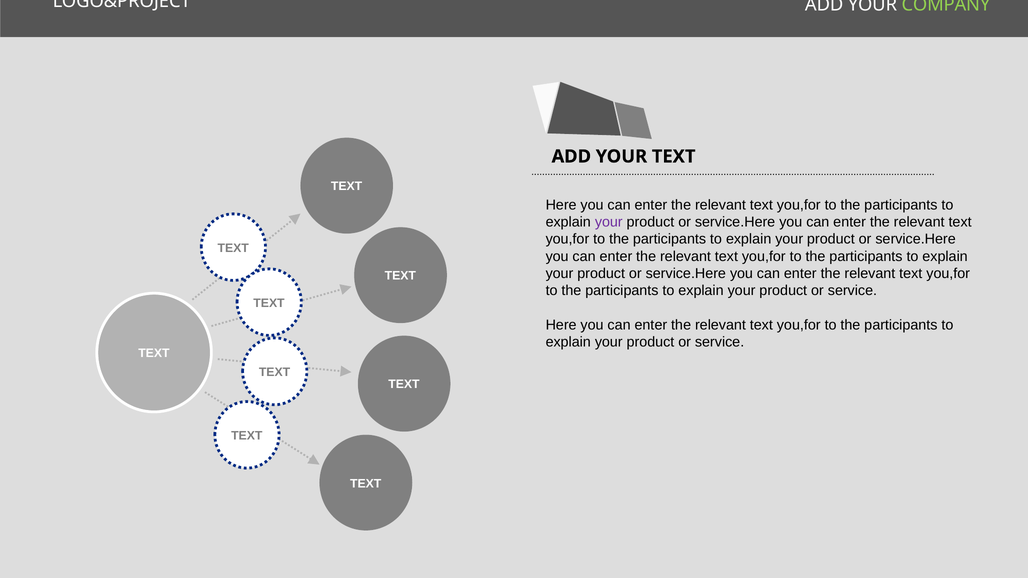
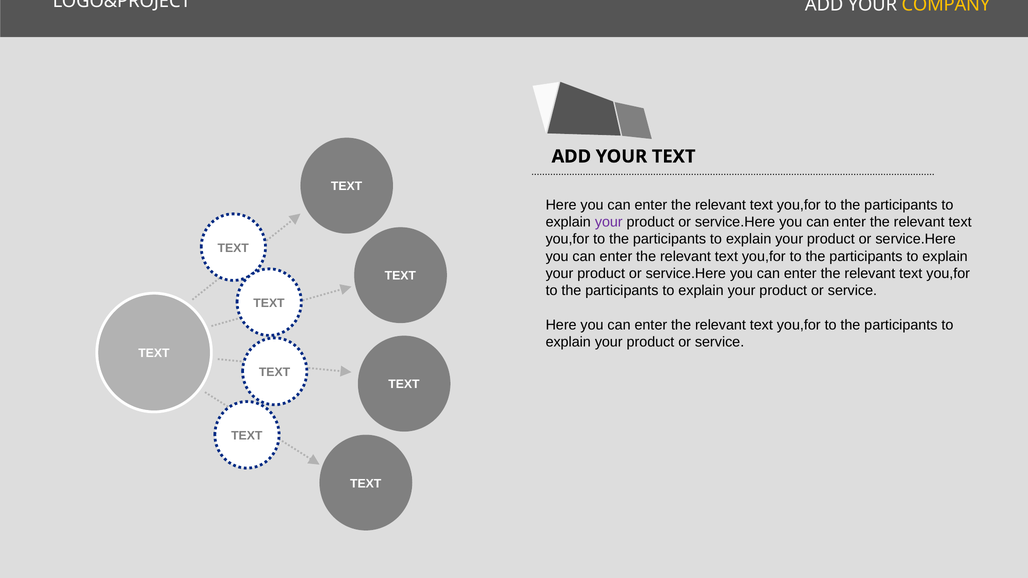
COMPANY colour: light green -> yellow (946, 5)
